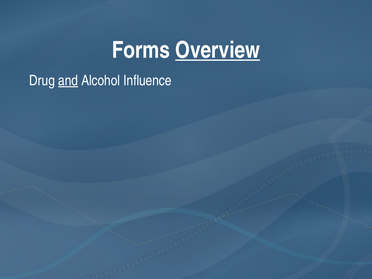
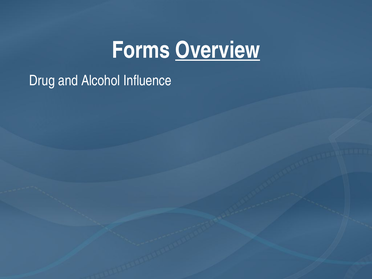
and underline: present -> none (68, 81)
